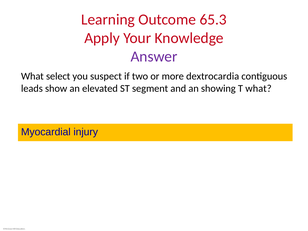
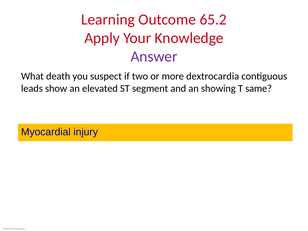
65.3: 65.3 -> 65.2 (213, 20)
select: select -> death (58, 76)
T what: what -> same (259, 88)
